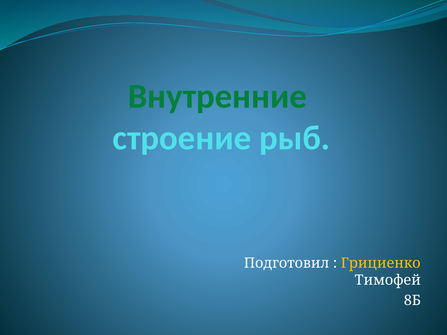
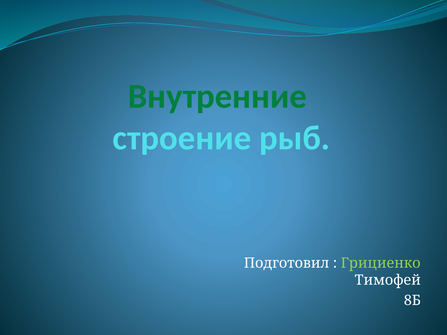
Грициенко colour: yellow -> light green (381, 263)
